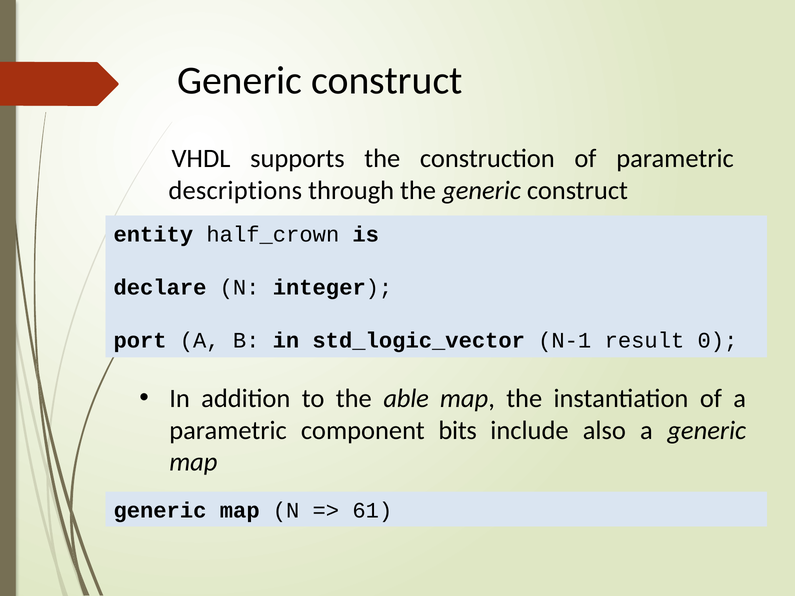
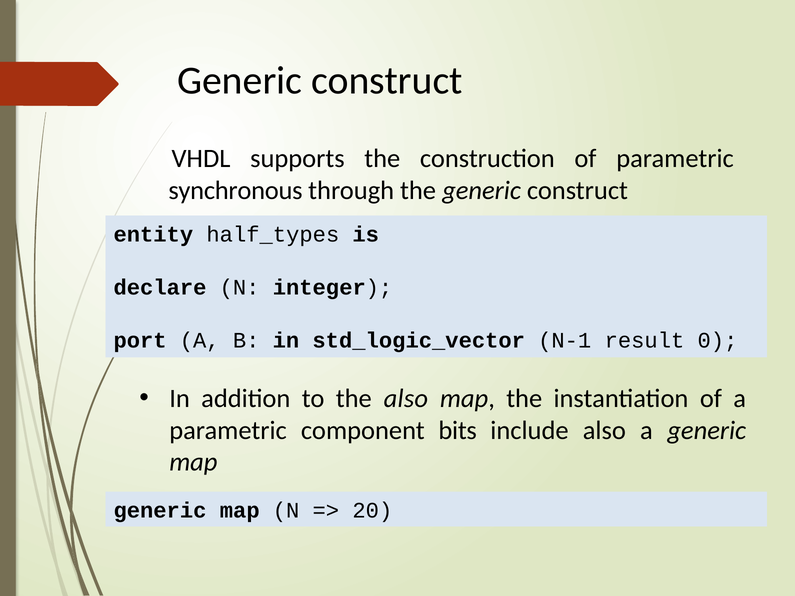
descriptions: descriptions -> synchronous (235, 191)
half_crown: half_crown -> half_types (273, 234)
the able: able -> also (406, 399)
61: 61 -> 20 (372, 511)
